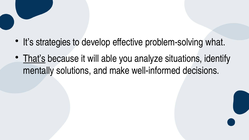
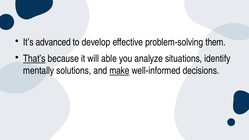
strategies: strategies -> advanced (53, 42)
what: what -> them (216, 42)
make underline: none -> present (119, 71)
